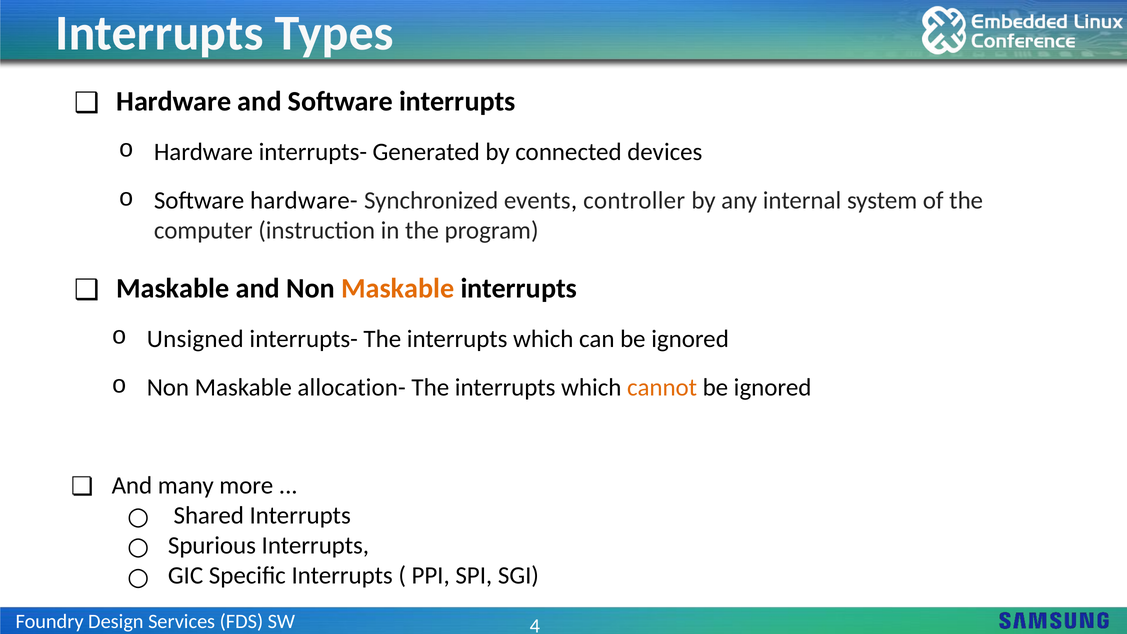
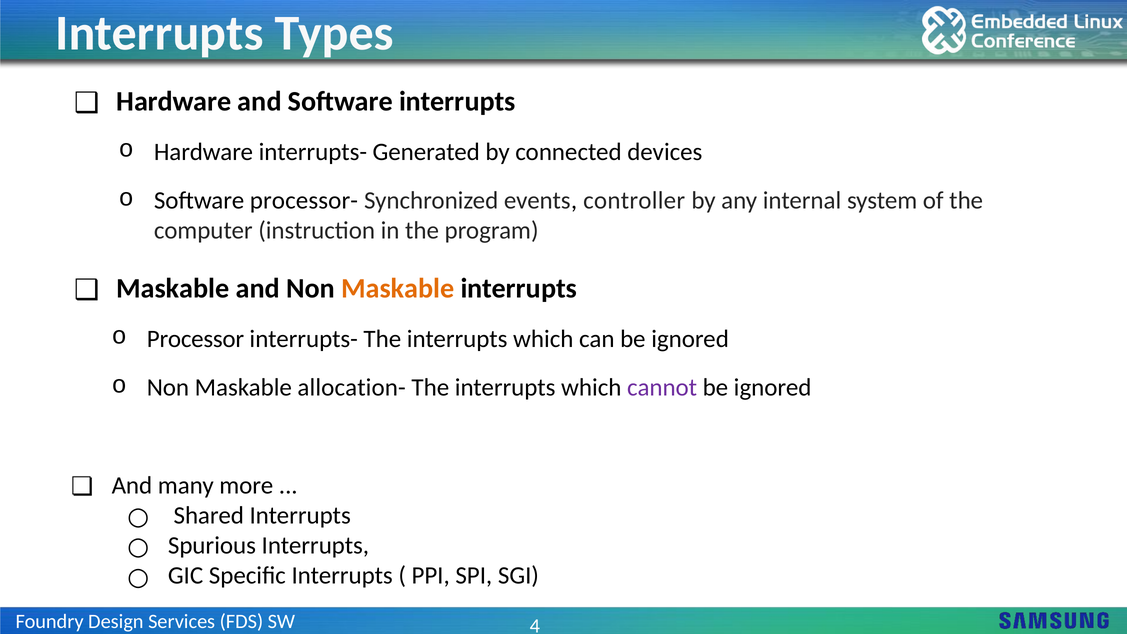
hardware-: hardware- -> processor- (304, 201)
Unsigned: Unsigned -> Processor (195, 339)
cannot colour: orange -> purple (662, 388)
